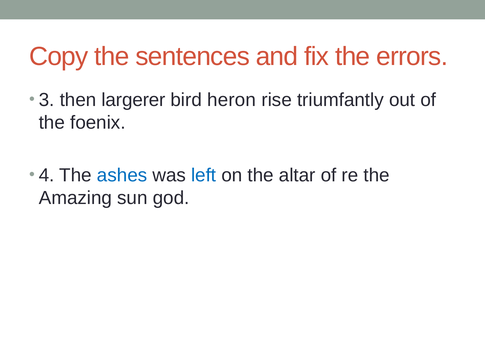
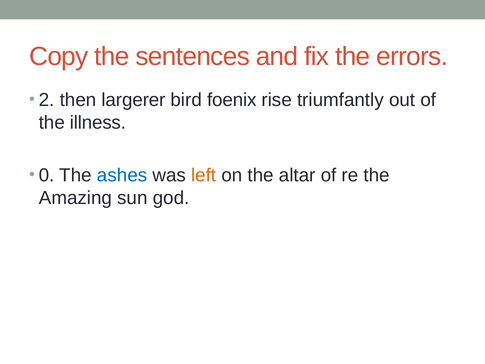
3: 3 -> 2 (47, 100)
heron: heron -> foenix (232, 100)
foenix: foenix -> illness (98, 122)
4: 4 -> 0 (47, 175)
left colour: blue -> orange (204, 175)
